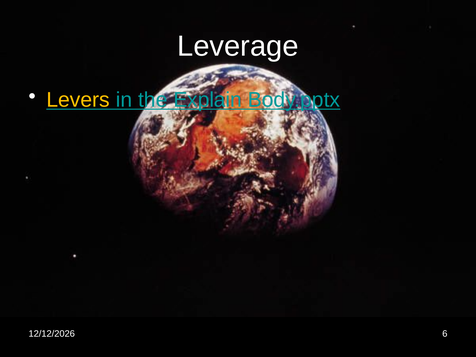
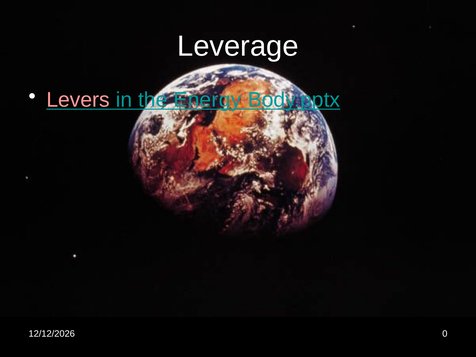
Levers colour: yellow -> pink (78, 100)
Explain: Explain -> Energy (207, 100)
6: 6 -> 0 (445, 334)
